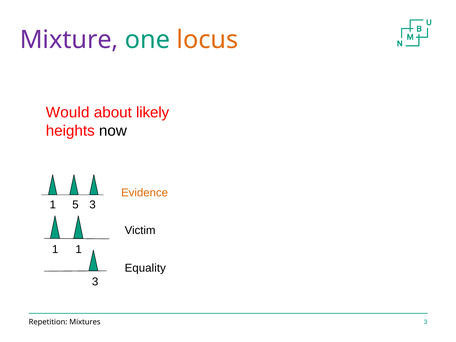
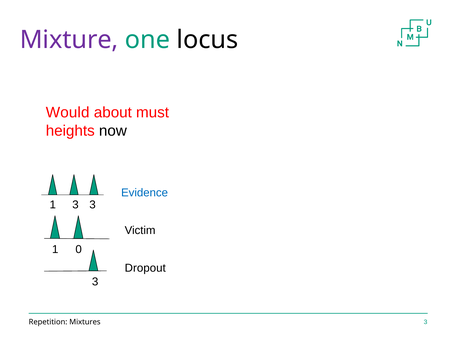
locus colour: orange -> black (208, 40)
likely: likely -> must (153, 113)
Evidence colour: orange -> blue (145, 193)
1 5: 5 -> 3 (75, 205)
1 1: 1 -> 0 (79, 250)
Equality: Equality -> Dropout (145, 268)
